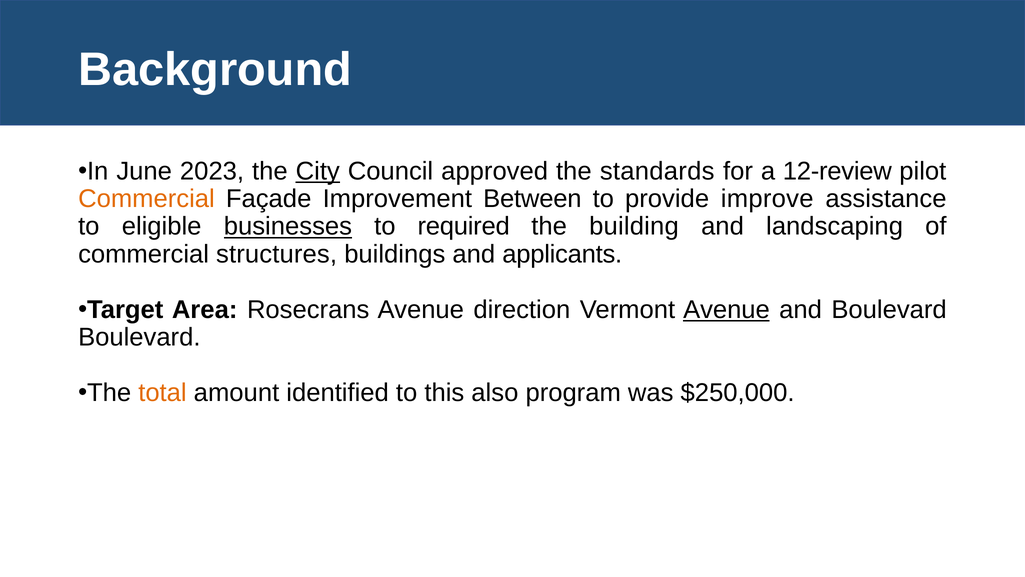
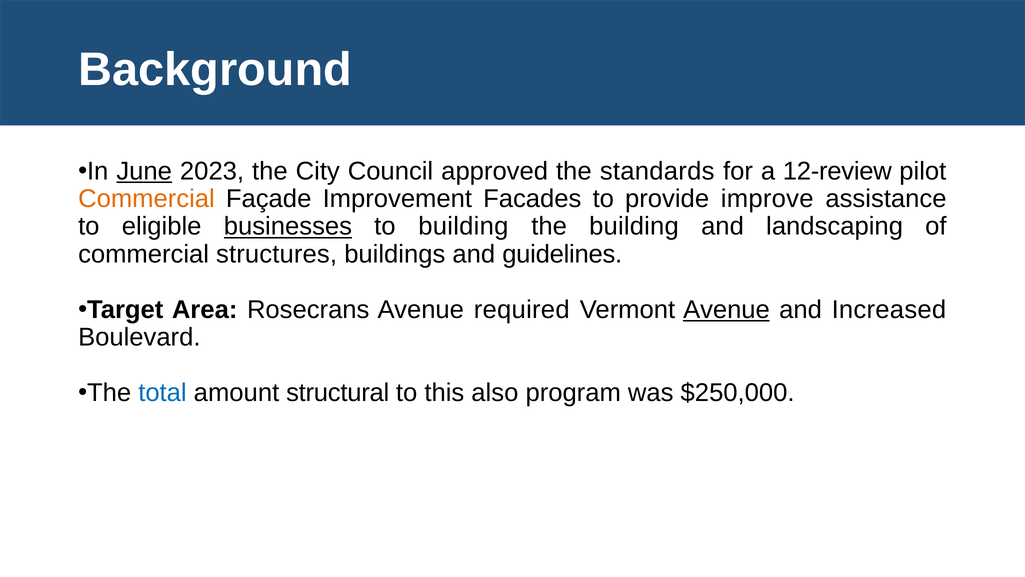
June underline: none -> present (144, 171)
City underline: present -> none (318, 171)
Between: Between -> Facades (532, 199)
to required: required -> building (463, 226)
applicants: applicants -> guidelines (562, 254)
direction: direction -> required (522, 309)
and Boulevard: Boulevard -> Increased (889, 309)
total colour: orange -> blue (162, 392)
identified: identified -> structural (338, 392)
